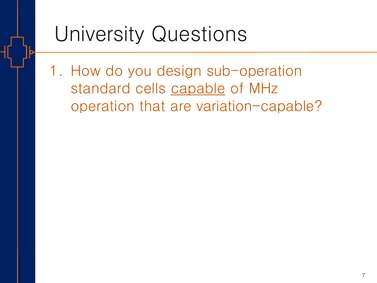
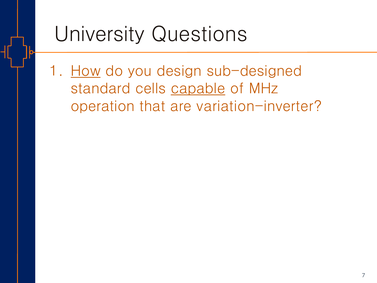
How underline: none -> present (86, 71)
sub-operation: sub-operation -> sub-designed (254, 71)
variation-capable: variation-capable -> variation-inverter (259, 106)
